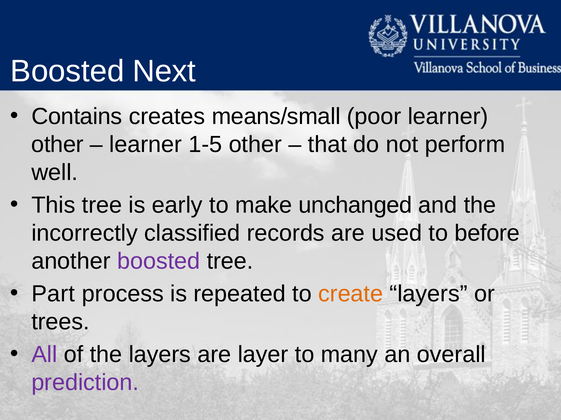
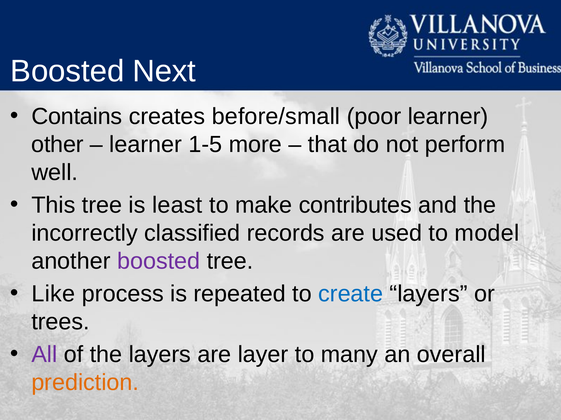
means/small: means/small -> before/small (276, 117)
1-5 other: other -> more (255, 145)
early: early -> least (177, 205)
unchanged: unchanged -> contributes (355, 205)
before: before -> model (487, 234)
Part: Part -> Like (53, 294)
create colour: orange -> blue (351, 294)
prediction colour: purple -> orange (85, 383)
